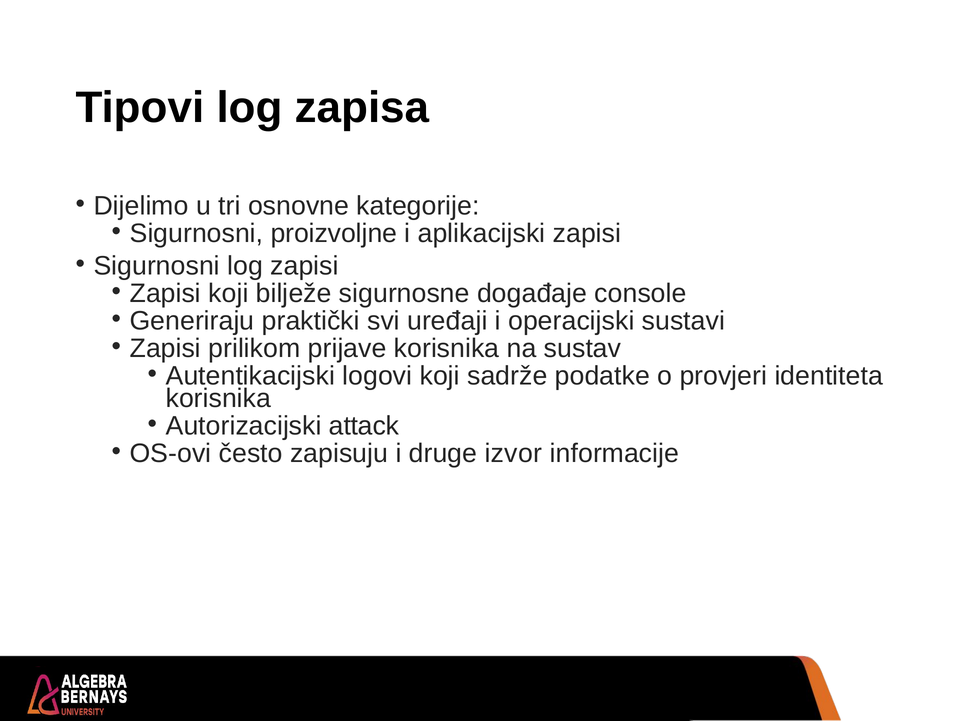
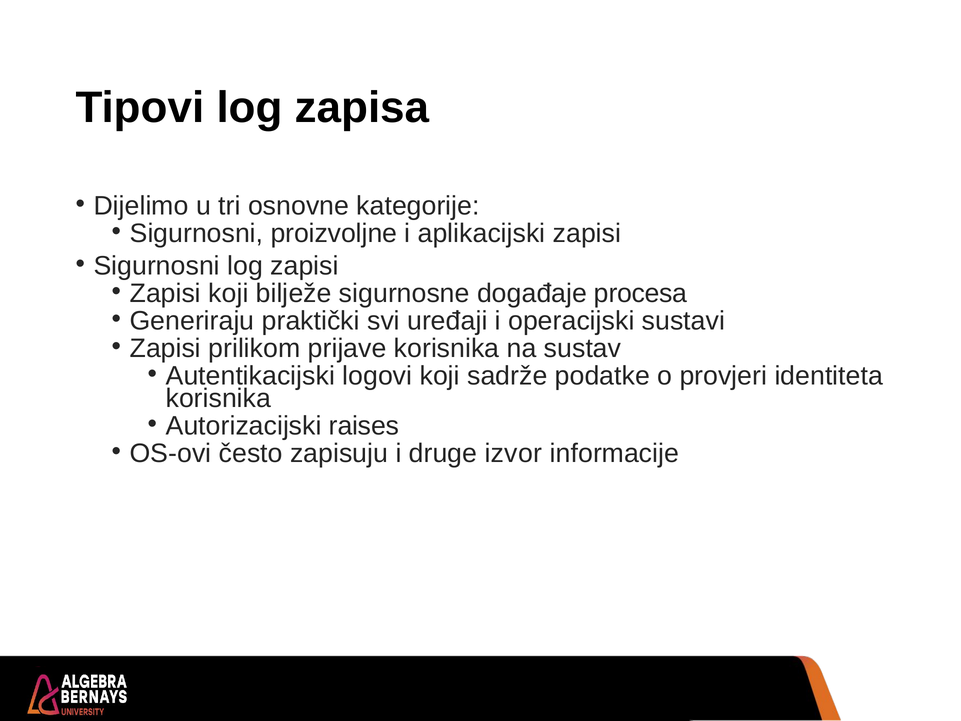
console: console -> procesa (641, 293)
attack: attack -> raises (364, 426)
